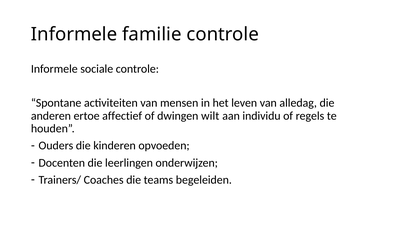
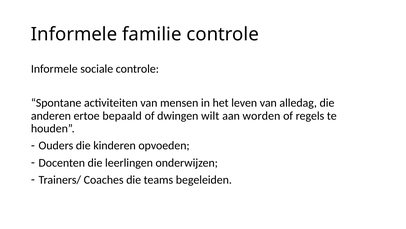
affectief: affectief -> bepaald (122, 115)
individu: individu -> worden (261, 115)
